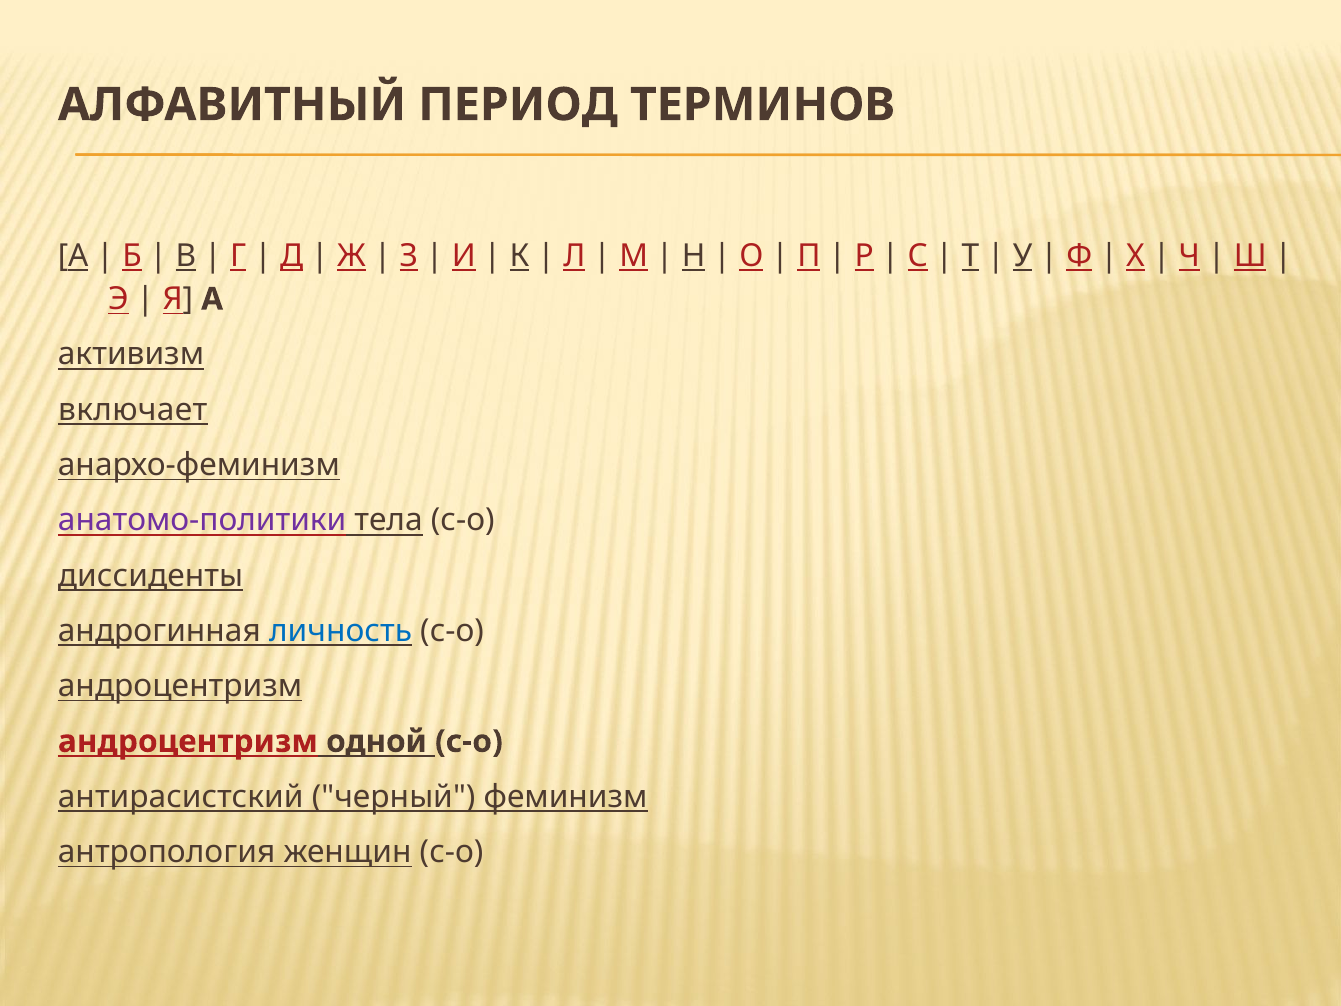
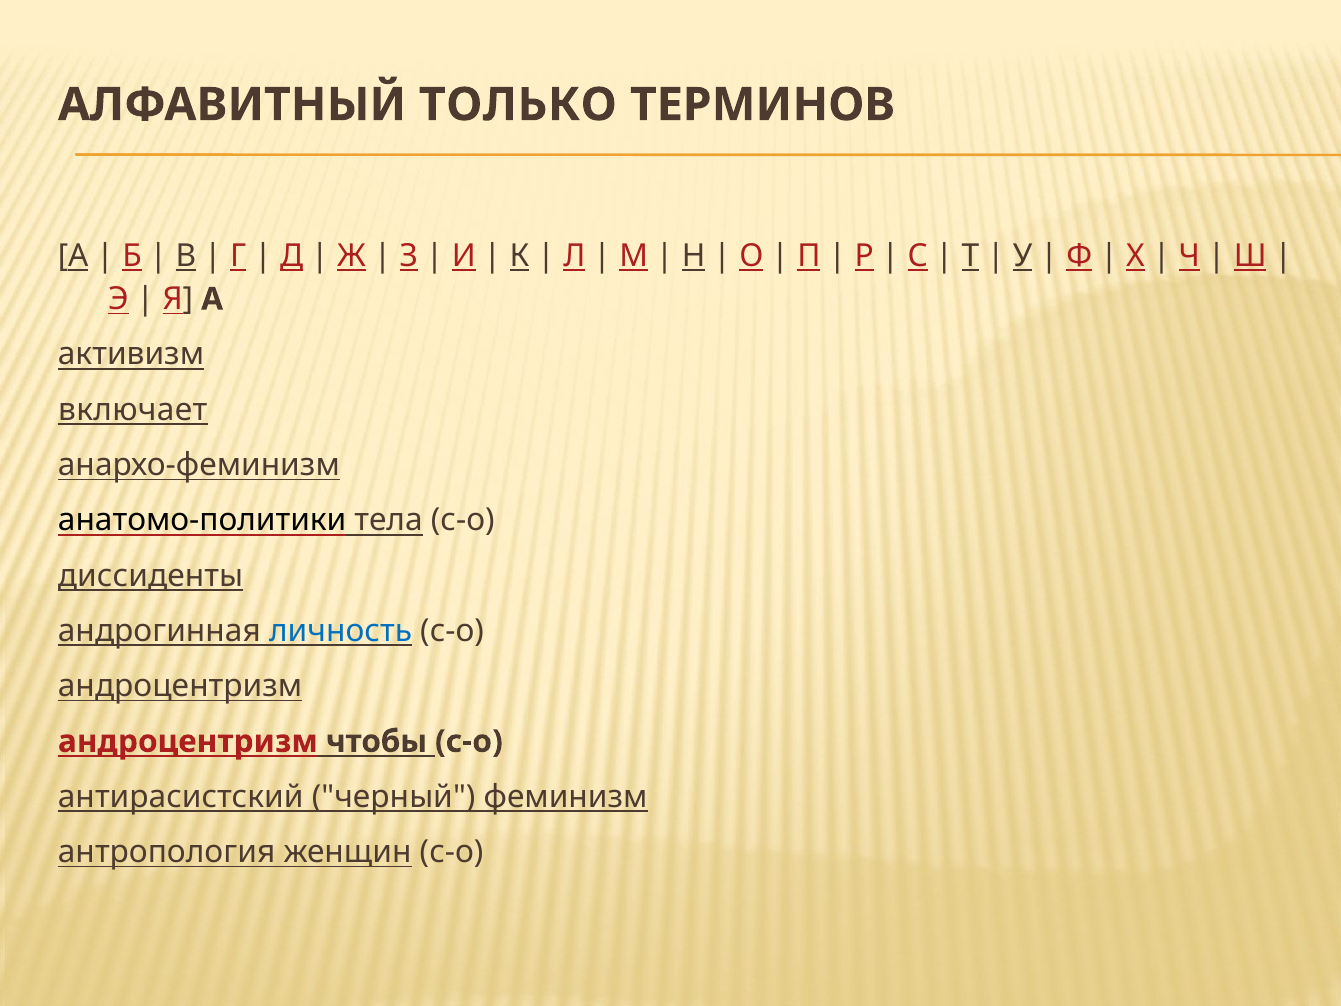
ПЕРИОД: ПЕРИОД -> ТОЛЬКО (518, 105)
анатомо-политики colour: purple -> black (202, 520)
одной: одной -> чтобы (376, 741)
